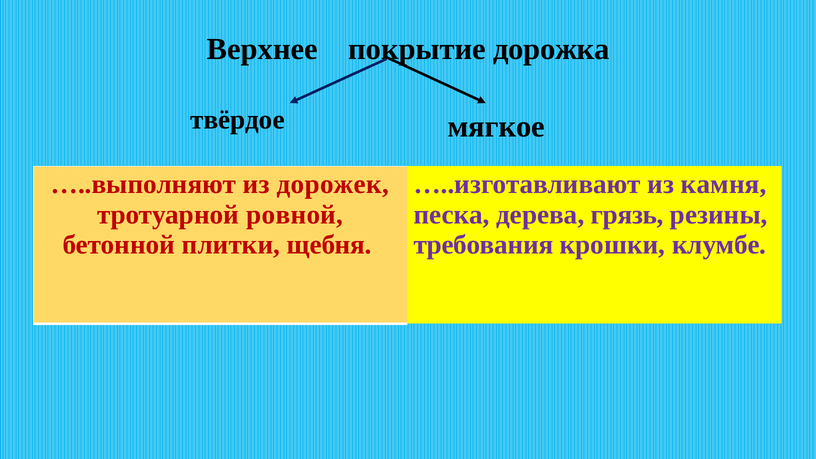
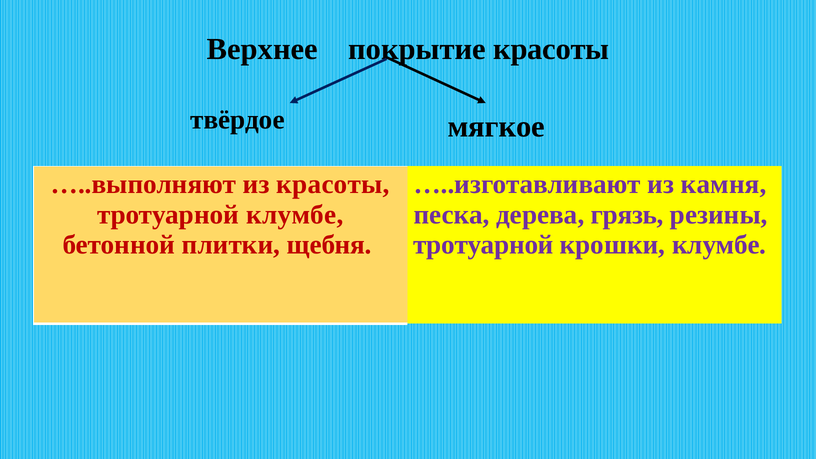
дорожка: дорожка -> красоты (551, 49)
из дорожек: дорожек -> красоты (333, 185)
тротуарной ровной: ровной -> клумбе (295, 215)
требования: требования -> тротуарной (483, 245)
